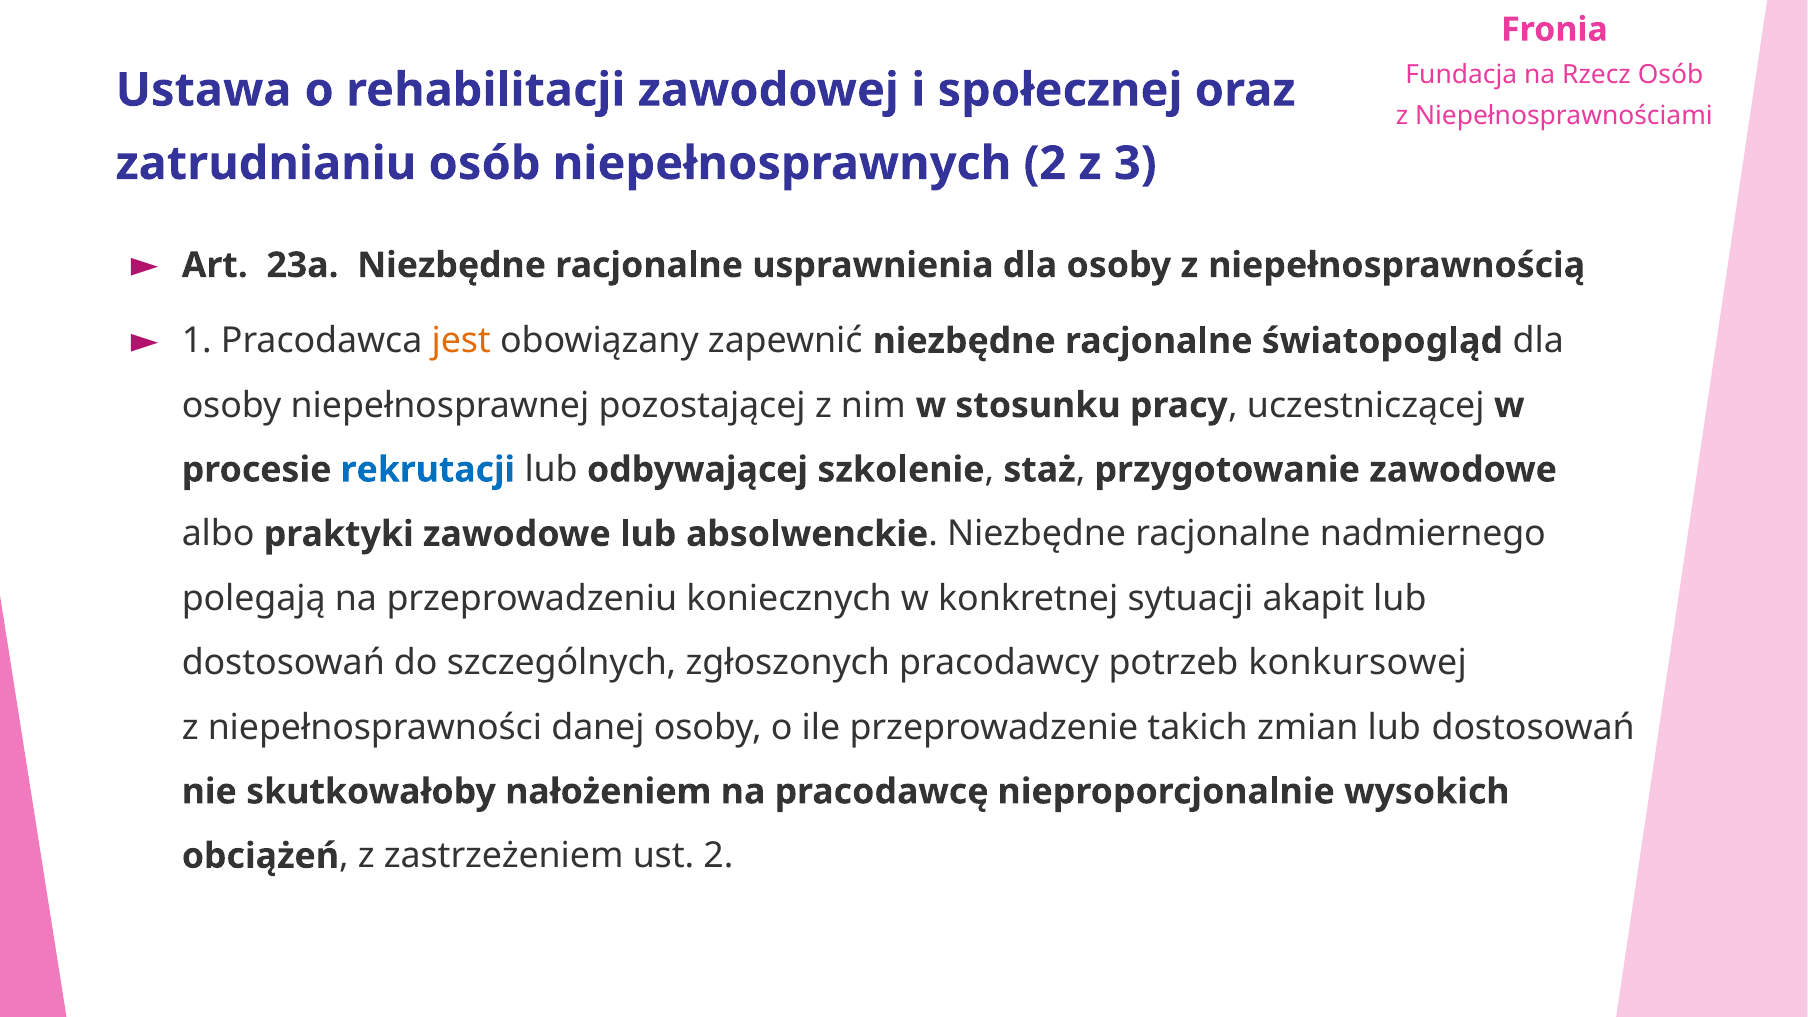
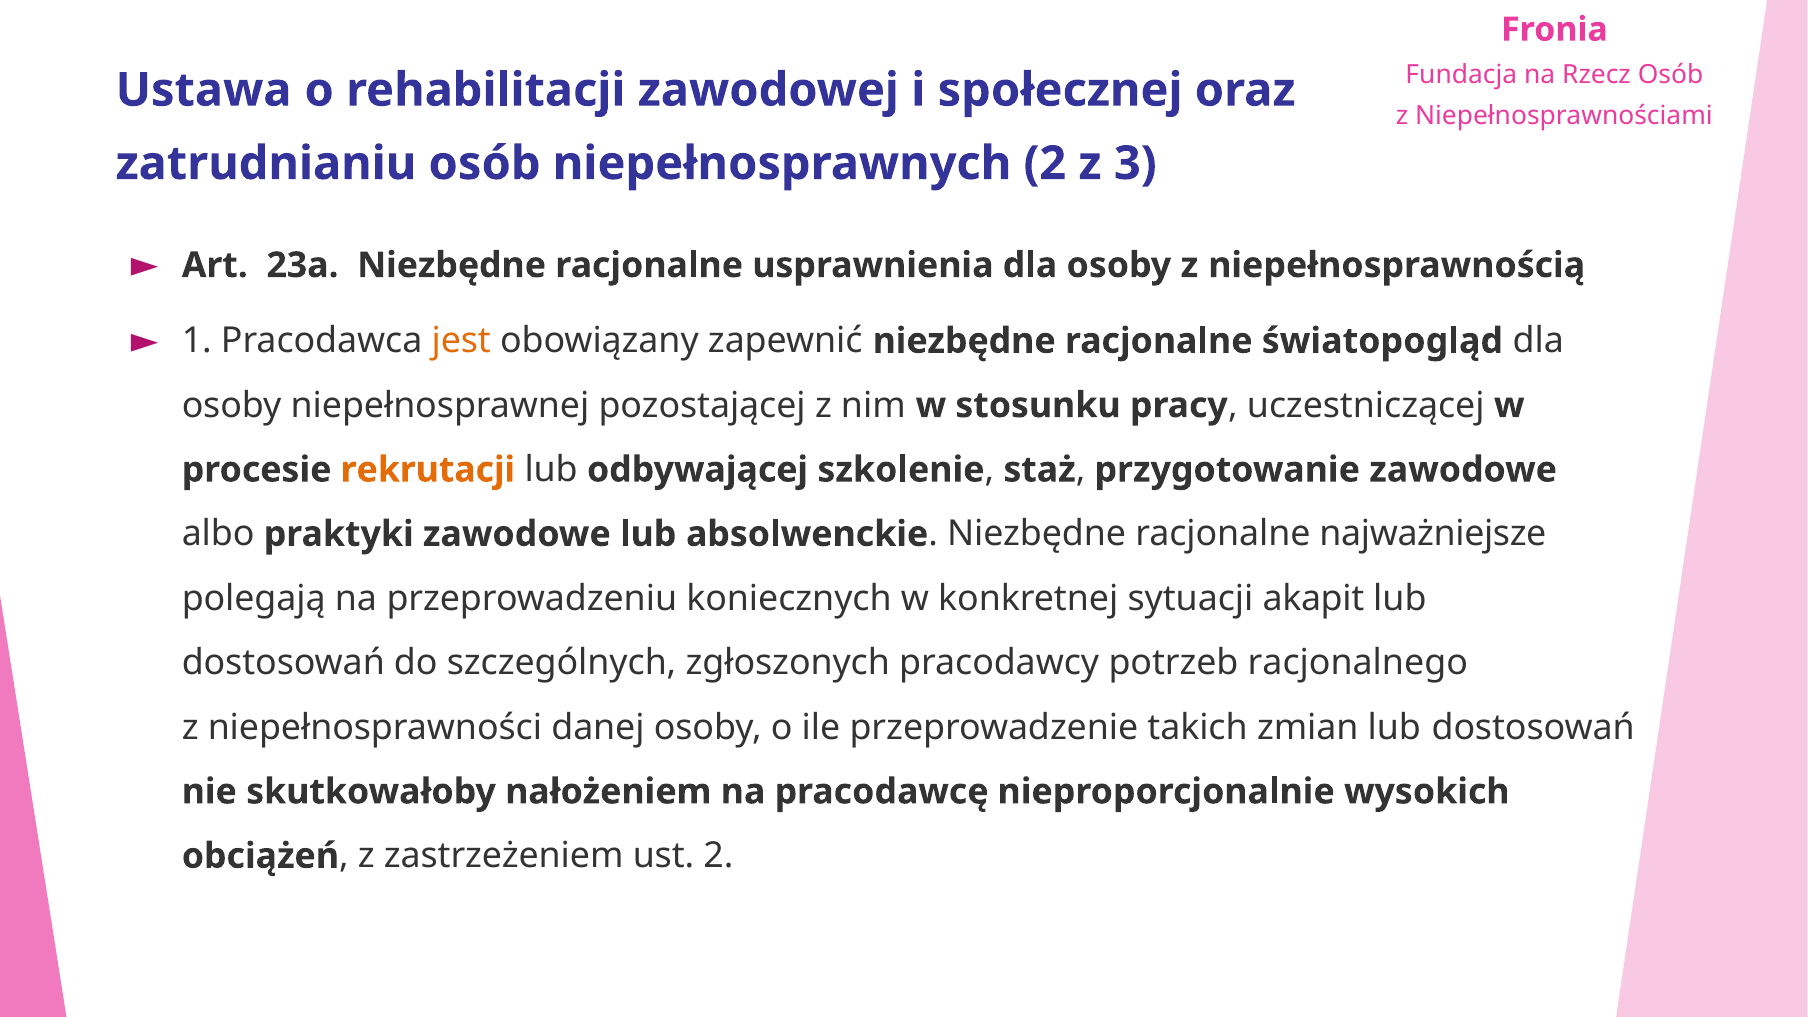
rekrutacji colour: blue -> orange (428, 470)
nadmiernego: nadmiernego -> najważniejsze (1433, 534)
konkursowej: konkursowej -> racjonalnego (1358, 663)
